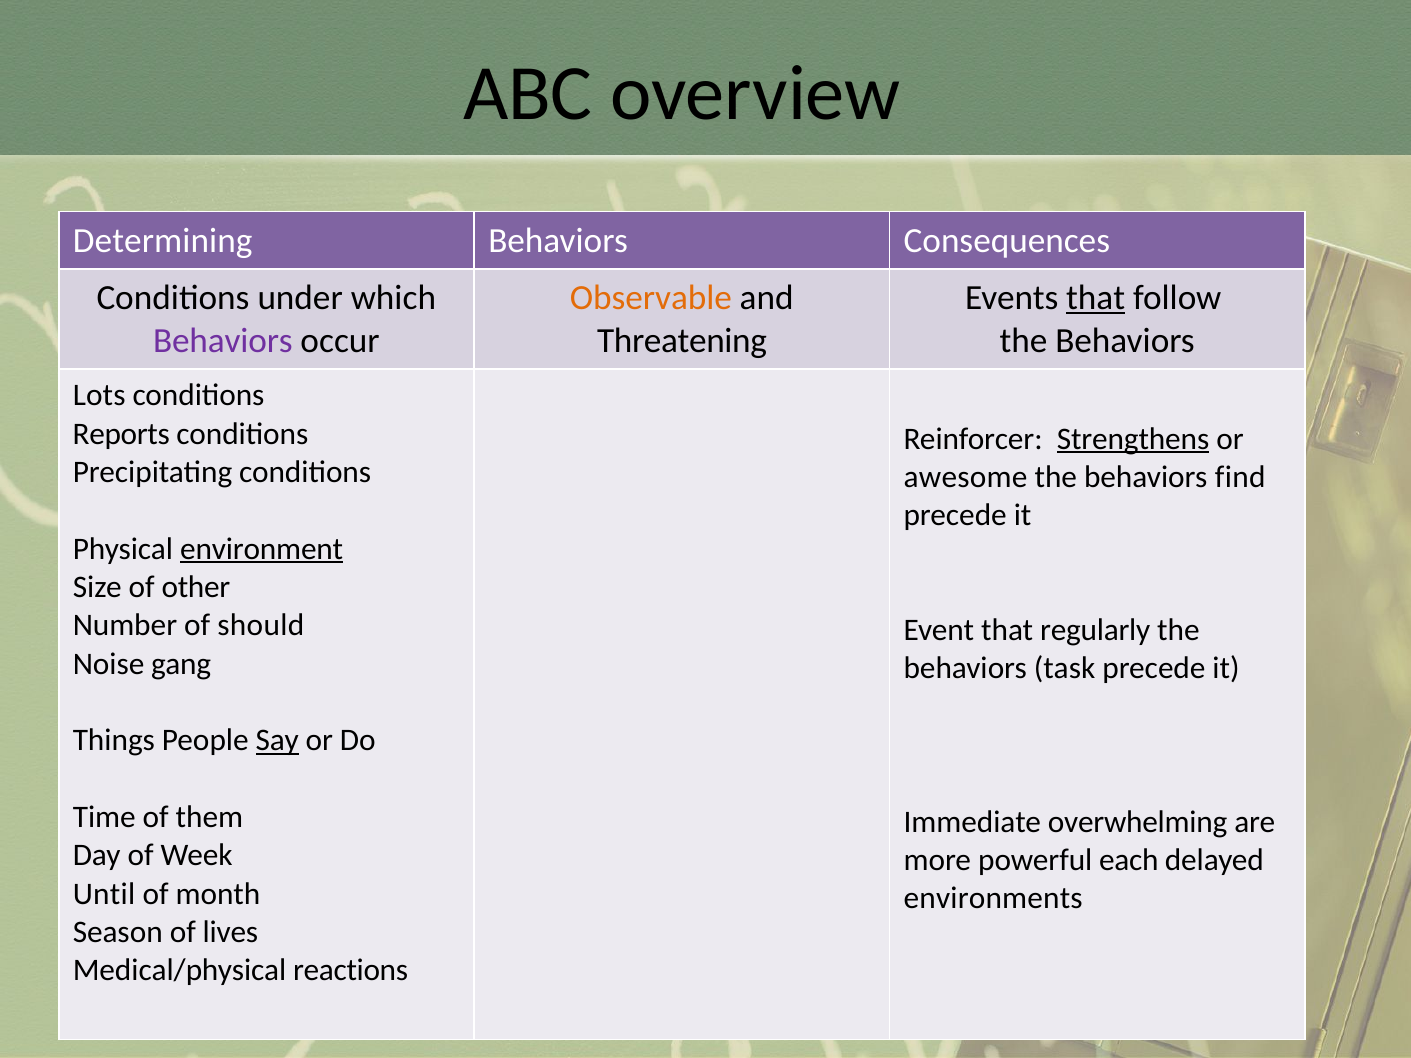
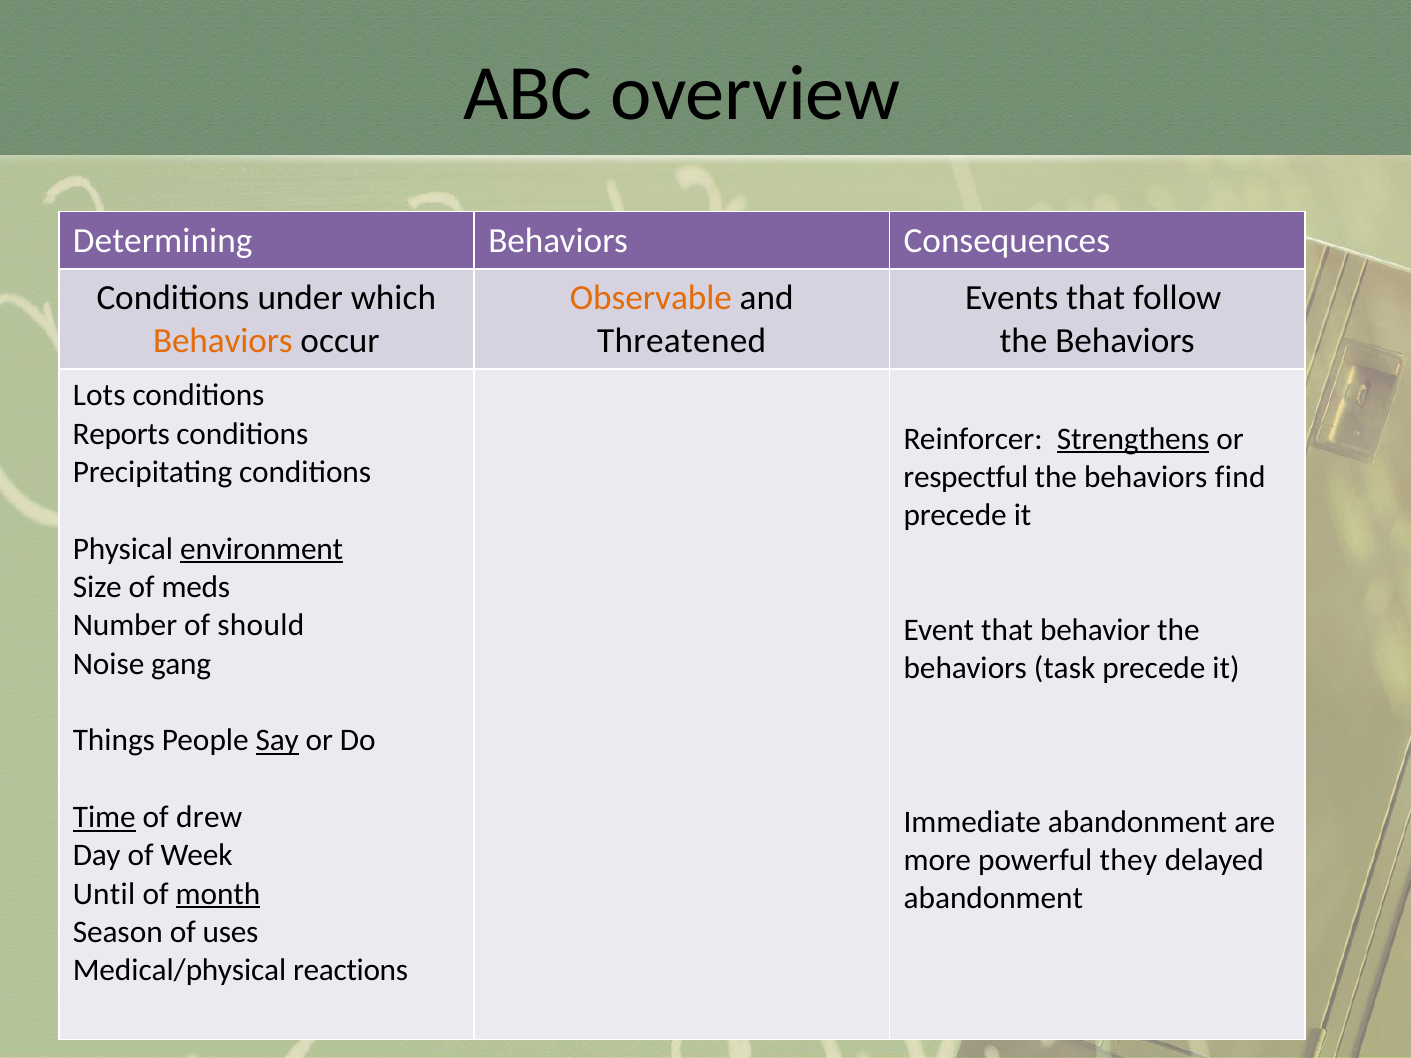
that underline: present -> none (1096, 298)
Behaviors colour: purple -> orange (223, 341)
Threatening: Threatening -> Threatened (682, 341)
awesome: awesome -> respectful (966, 477)
other: other -> meds (196, 587)
regularly: regularly -> behavior (1095, 630)
Time underline: none -> present (104, 817)
them: them -> drew (209, 817)
Immediate overwhelming: overwhelming -> abandonment (1138, 822)
each: each -> they (1128, 860)
month underline: none -> present (218, 894)
environments: environments -> abandonment (993, 899)
lives: lives -> uses (231, 932)
